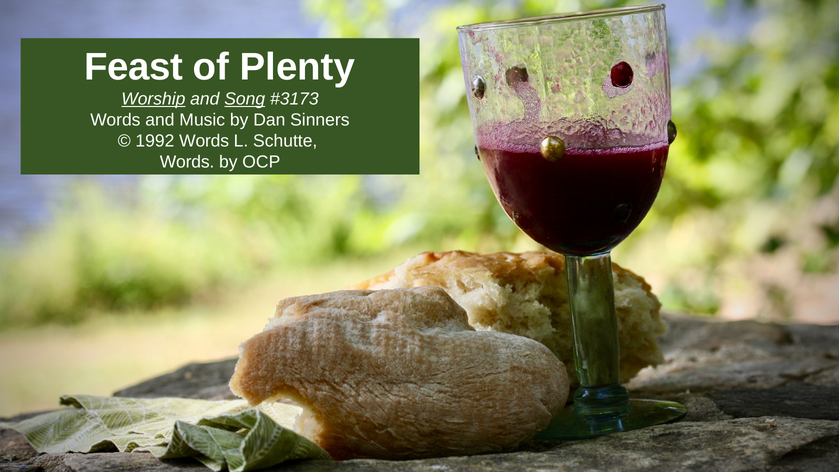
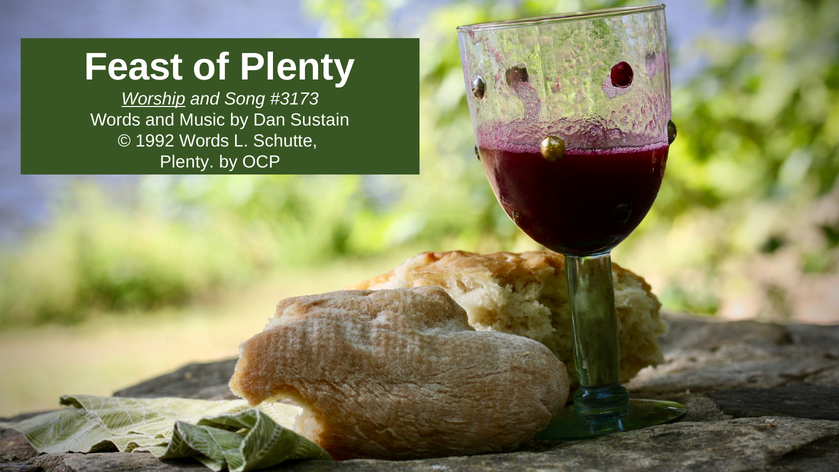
Song underline: present -> none (245, 99)
Sinners: Sinners -> Sustain (320, 120)
Words: Words -> Plenty (187, 162)
